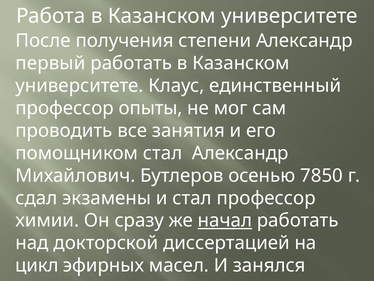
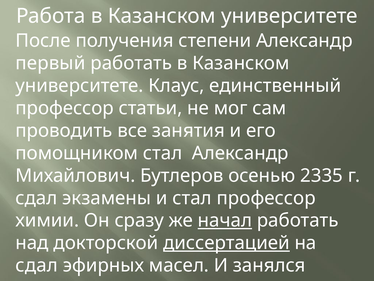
опыты: опыты -> статьи (150, 108)
7850: 7850 -> 2335 (322, 175)
диссертацией underline: none -> present (226, 243)
цикл: цикл -> сдал (37, 265)
